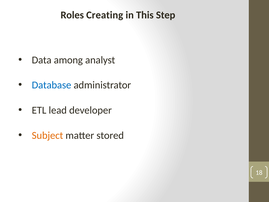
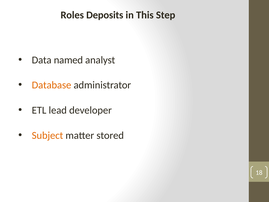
Creating: Creating -> Deposits (105, 15)
among: among -> named (68, 60)
Database colour: blue -> orange (52, 85)
